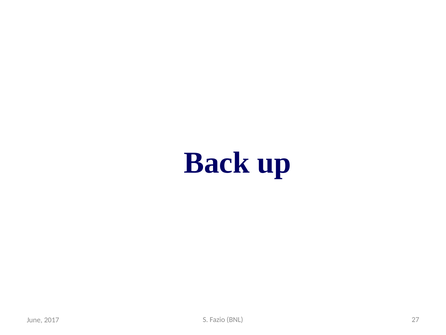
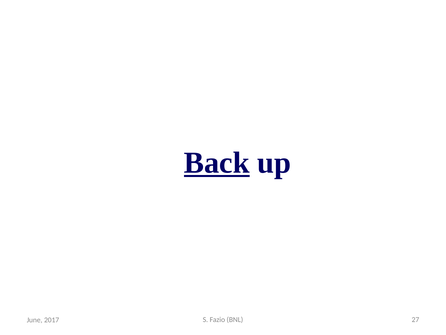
Back underline: none -> present (217, 163)
